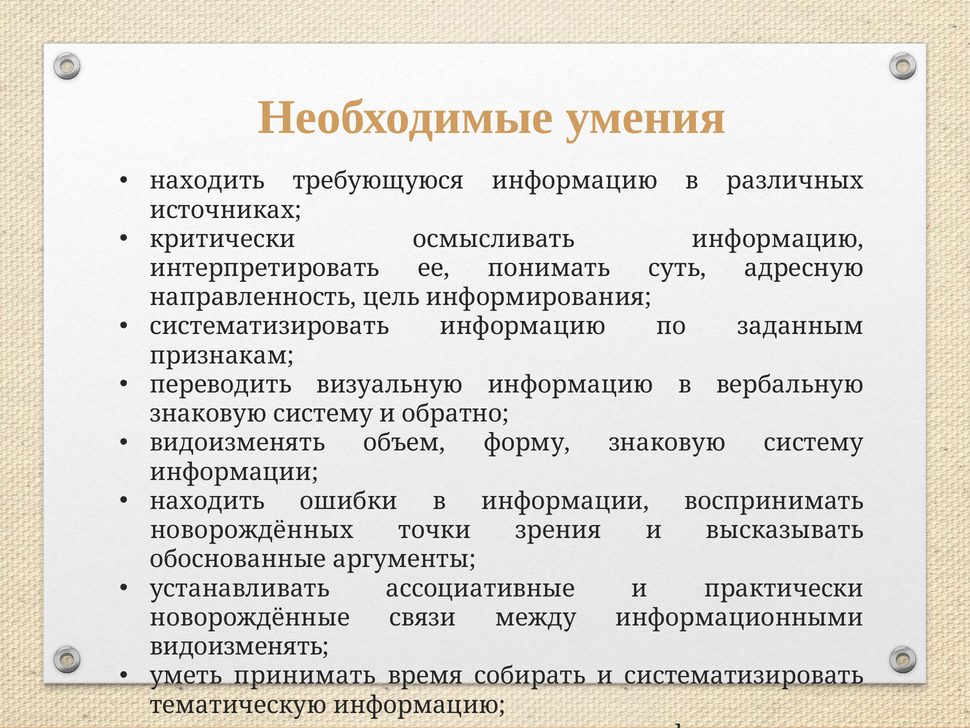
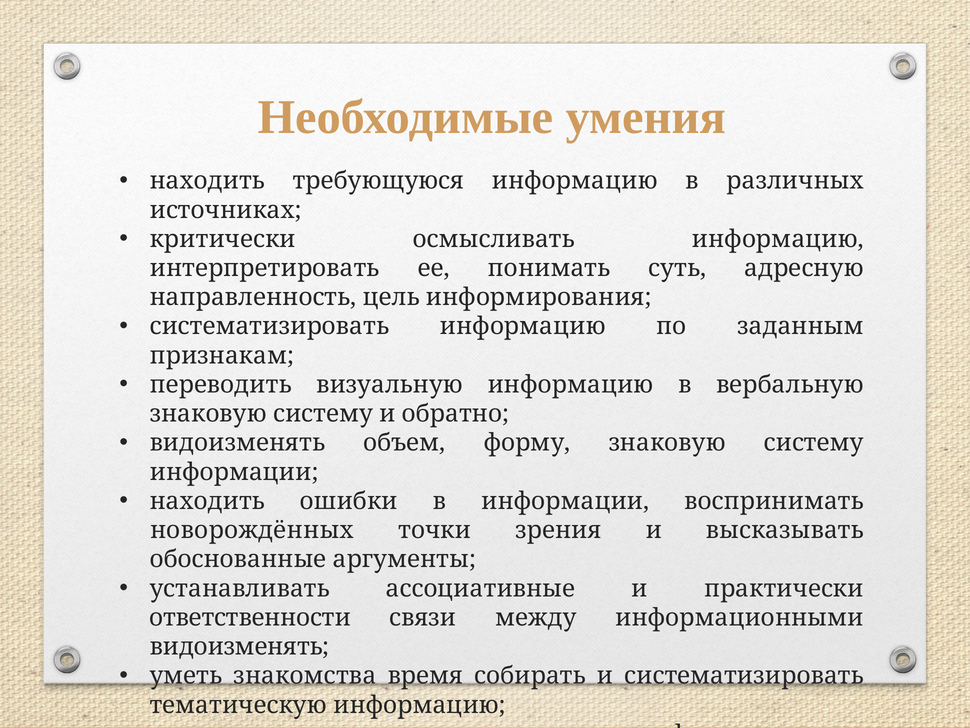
новорождённые: новорождённые -> ответственности (250, 617)
принимать: принимать -> знакомства (305, 675)
